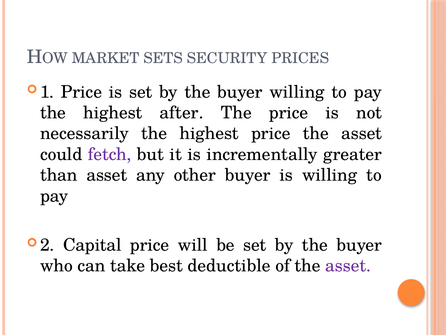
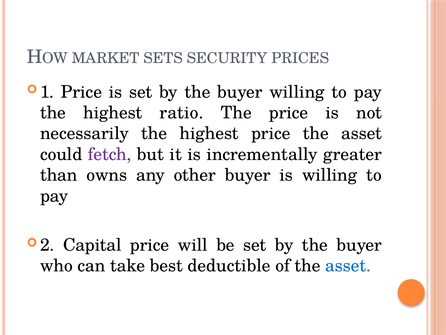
after: after -> ratio (182, 113)
than asset: asset -> owns (107, 175)
asset colour: purple -> blue (348, 265)
